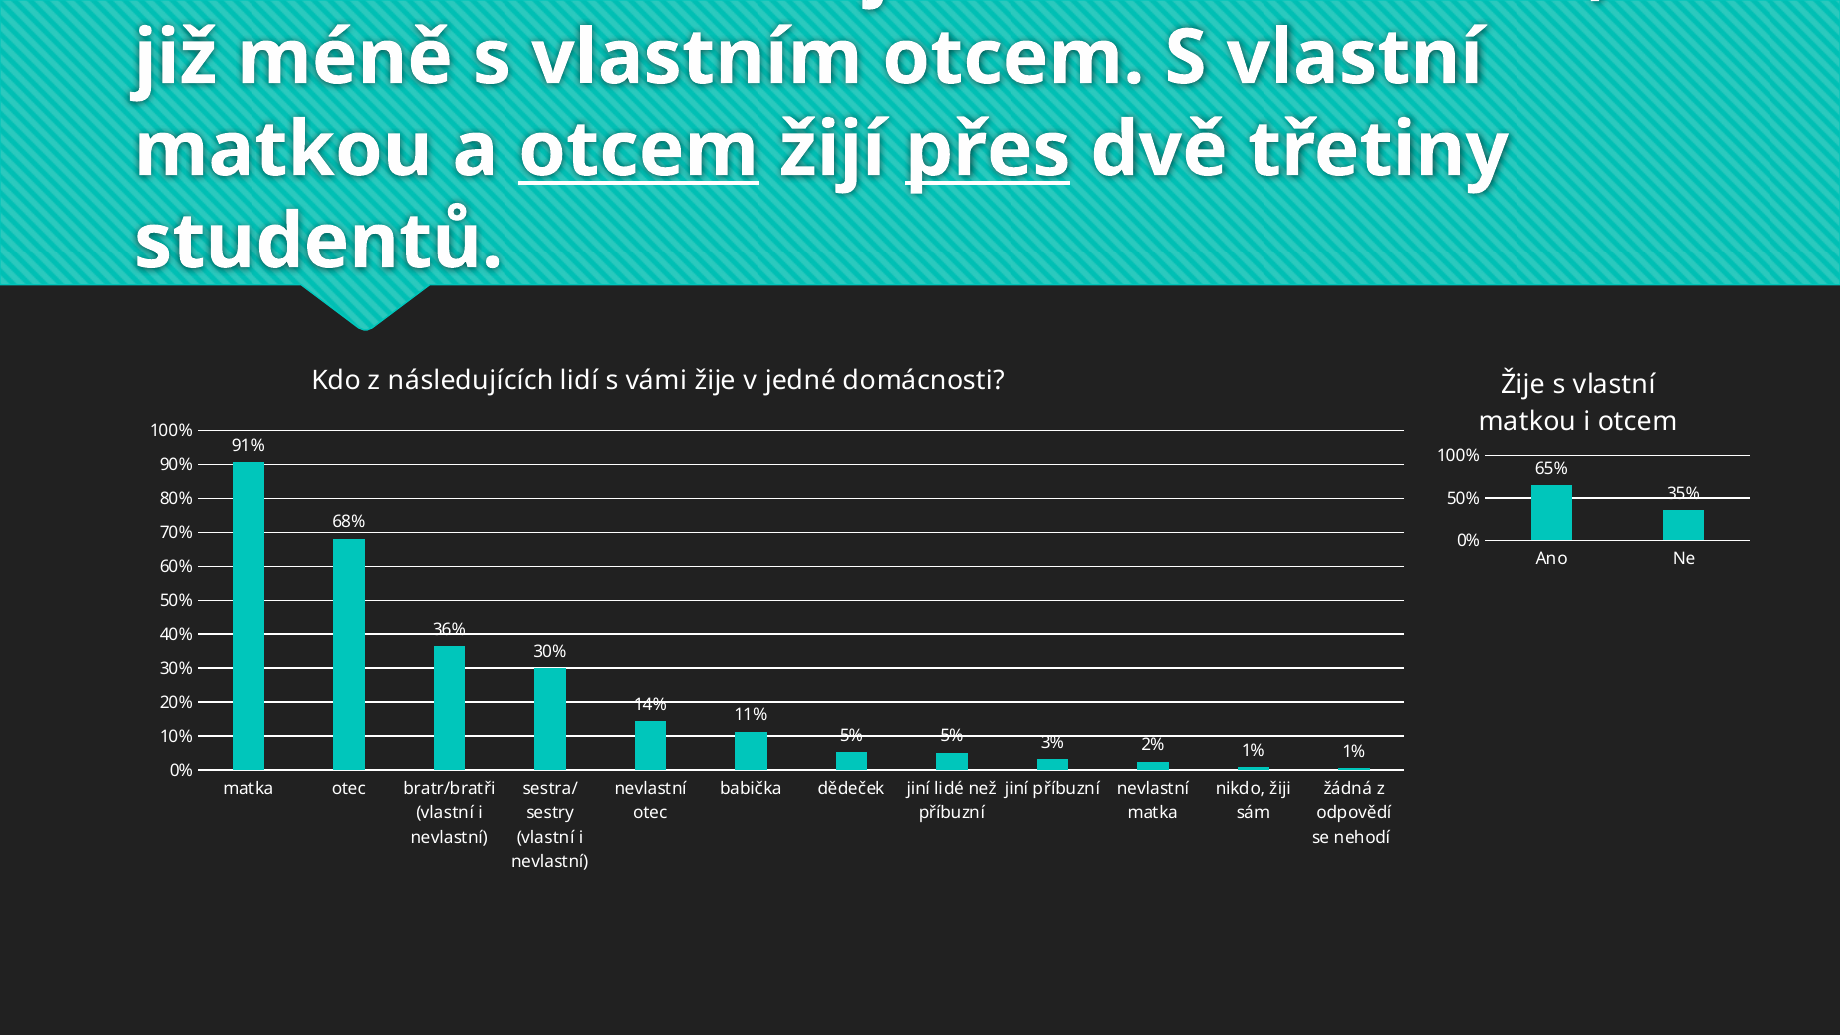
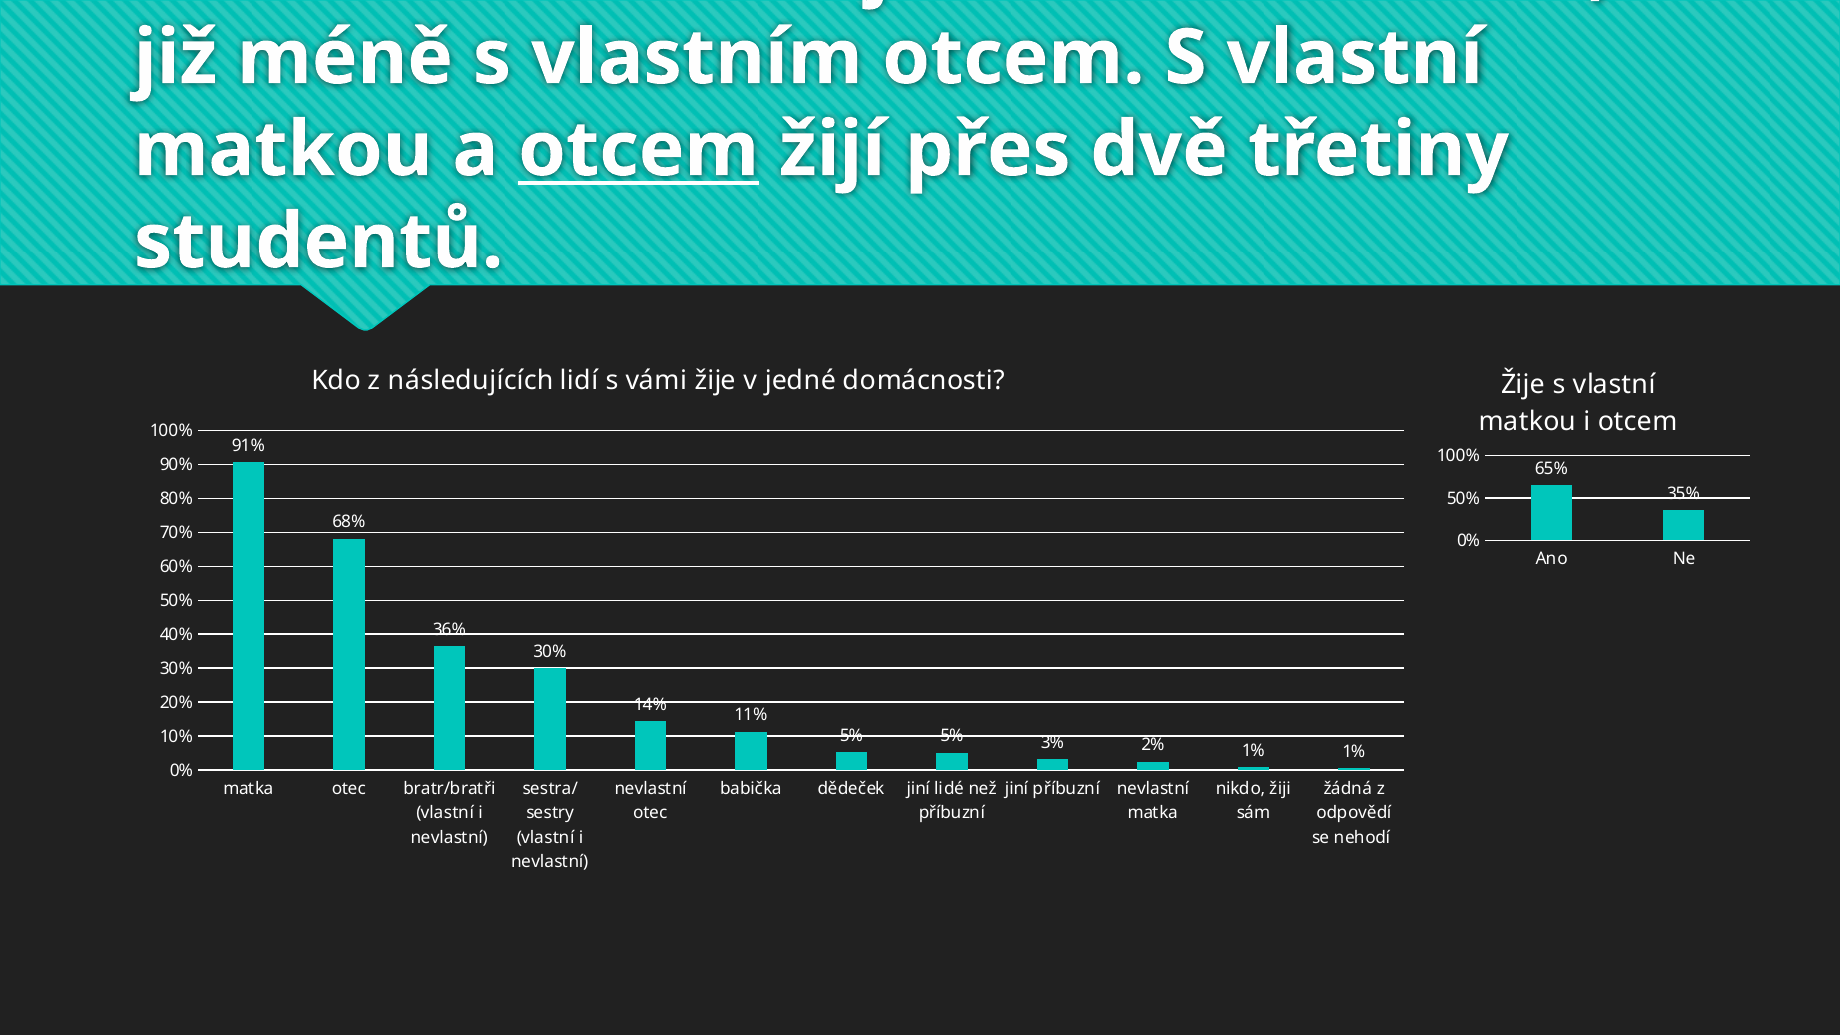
přes underline: present -> none (988, 150)
